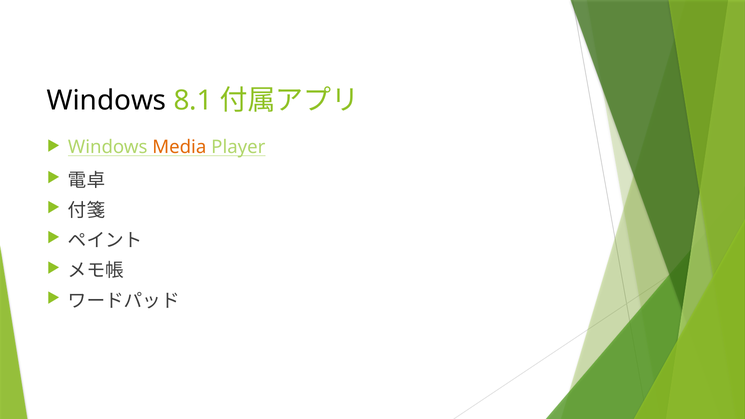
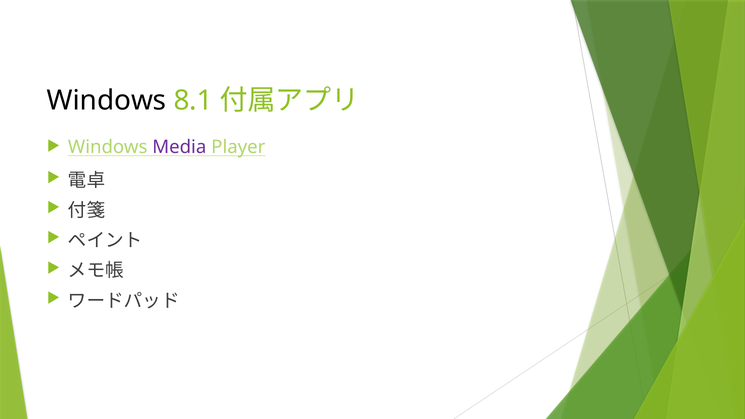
Media colour: orange -> purple (179, 147)
